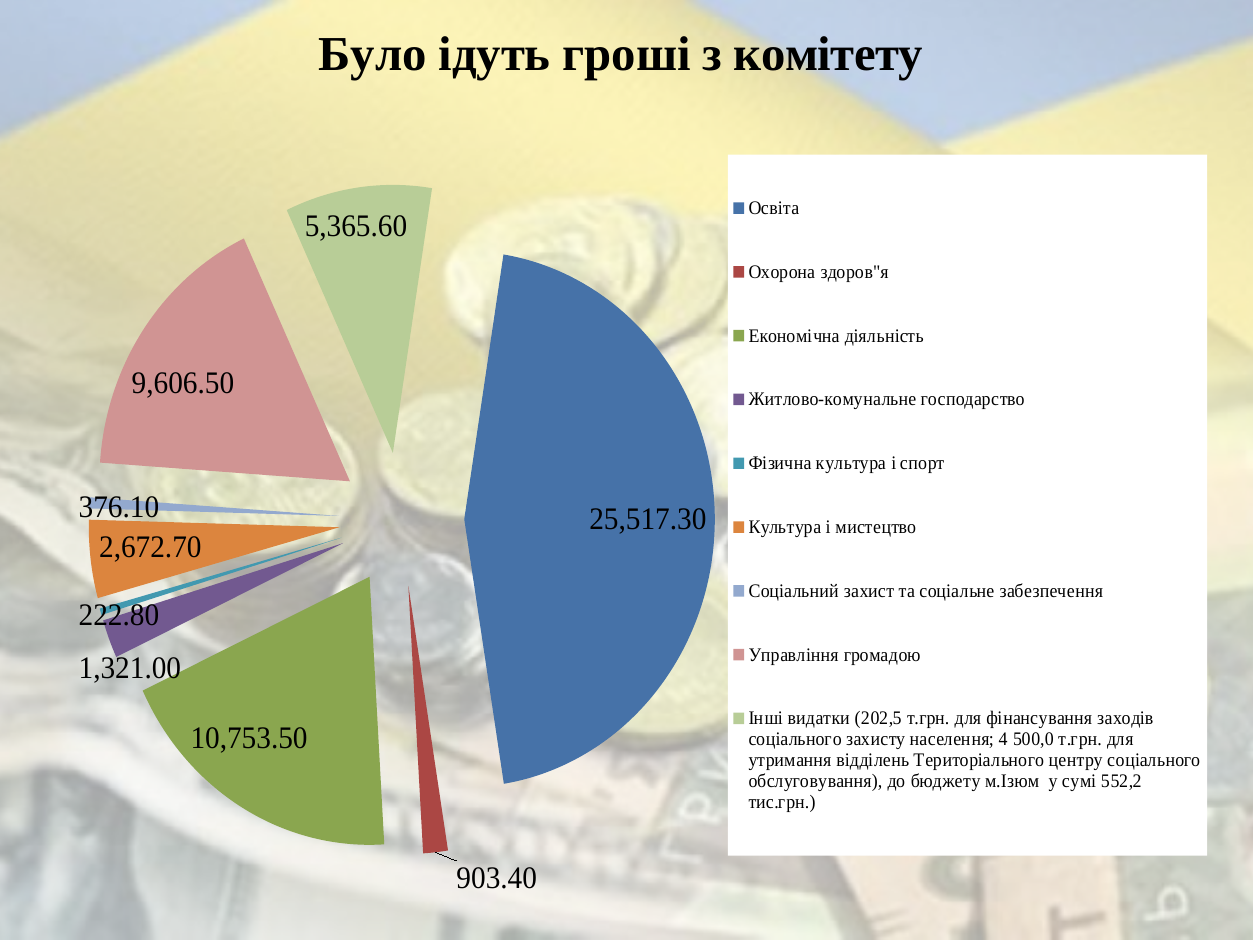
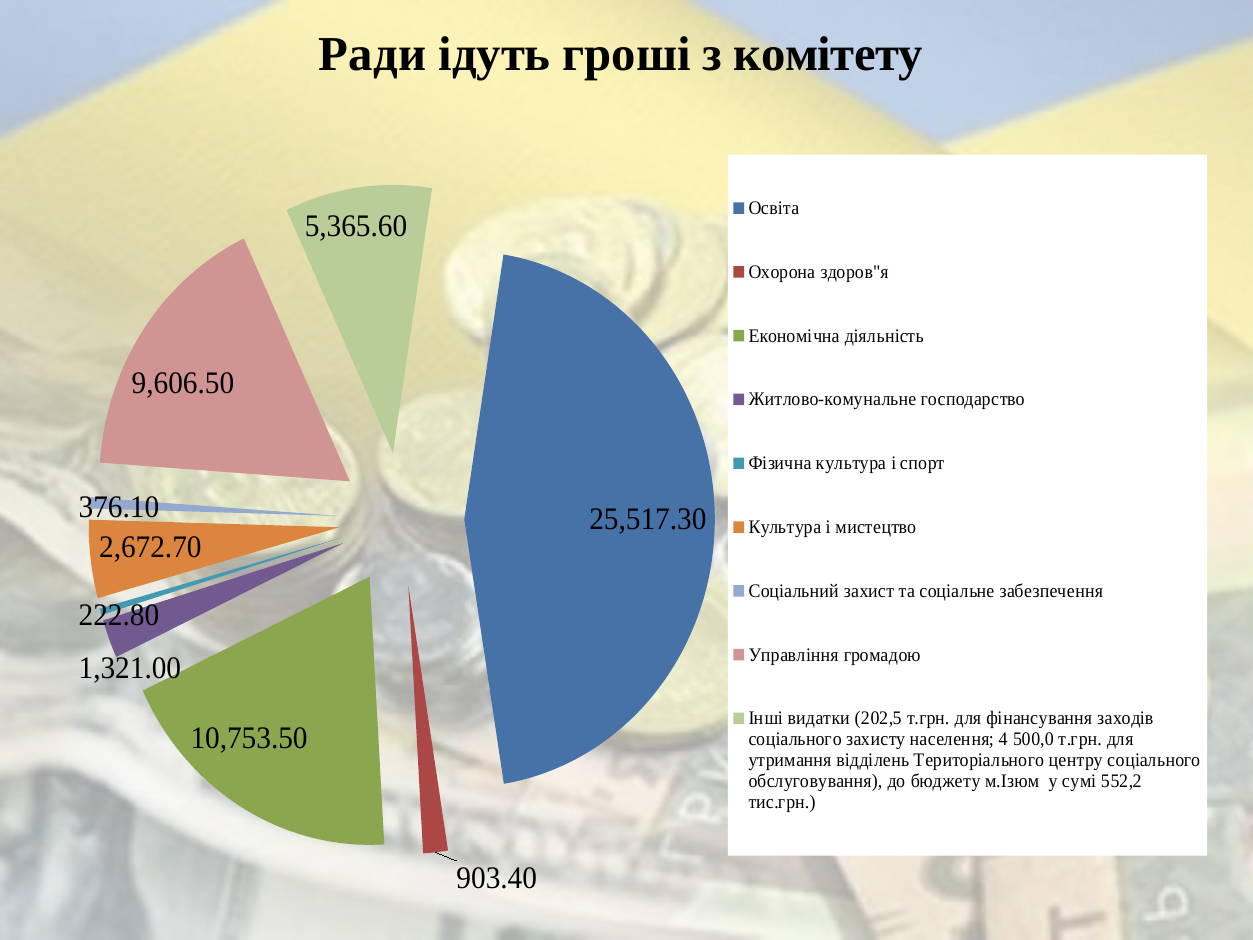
Було: Було -> Ради (372, 55)
